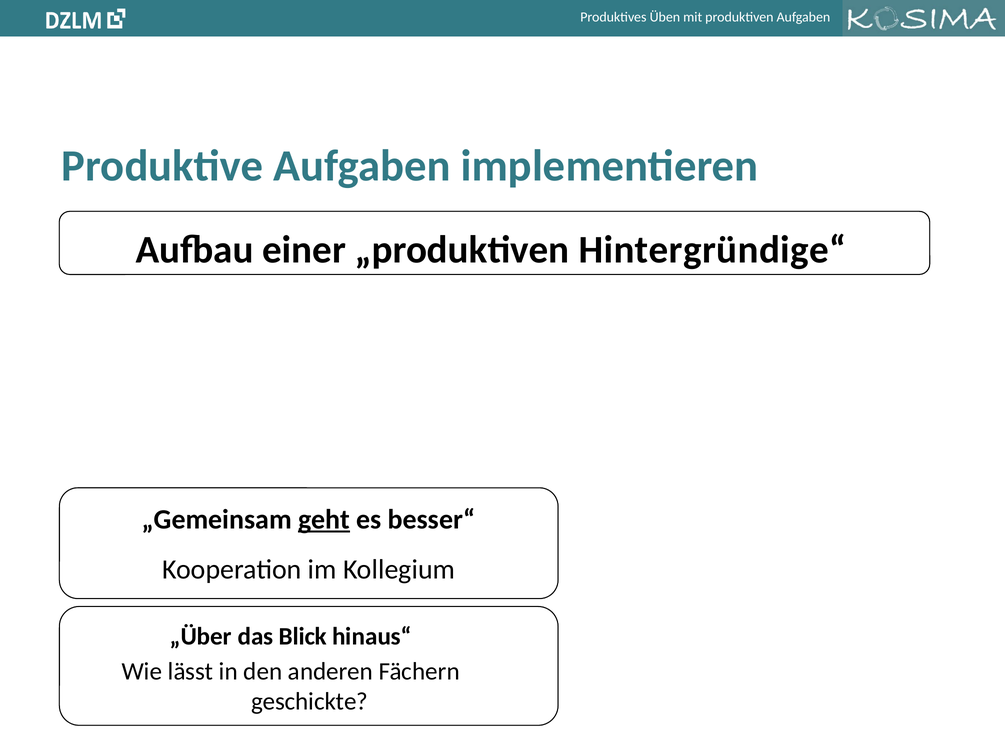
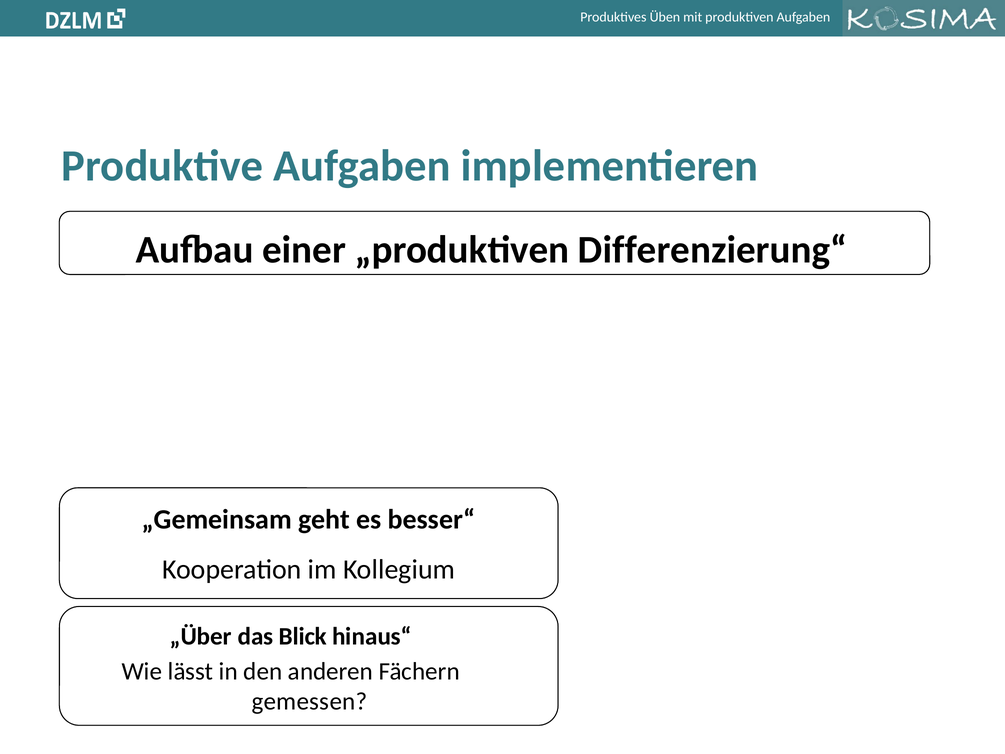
Hintergründige“: Hintergründige“ -> Differenzierung“ (713, 250)
geht underline: present -> none (324, 519)
geschickte: geschickte -> gemessen (309, 701)
